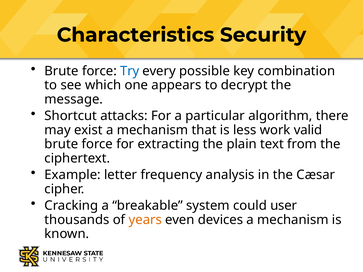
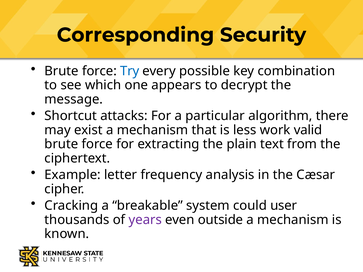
Characteristics: Characteristics -> Corresponding (135, 35)
years colour: orange -> purple (145, 220)
devices: devices -> outside (220, 220)
